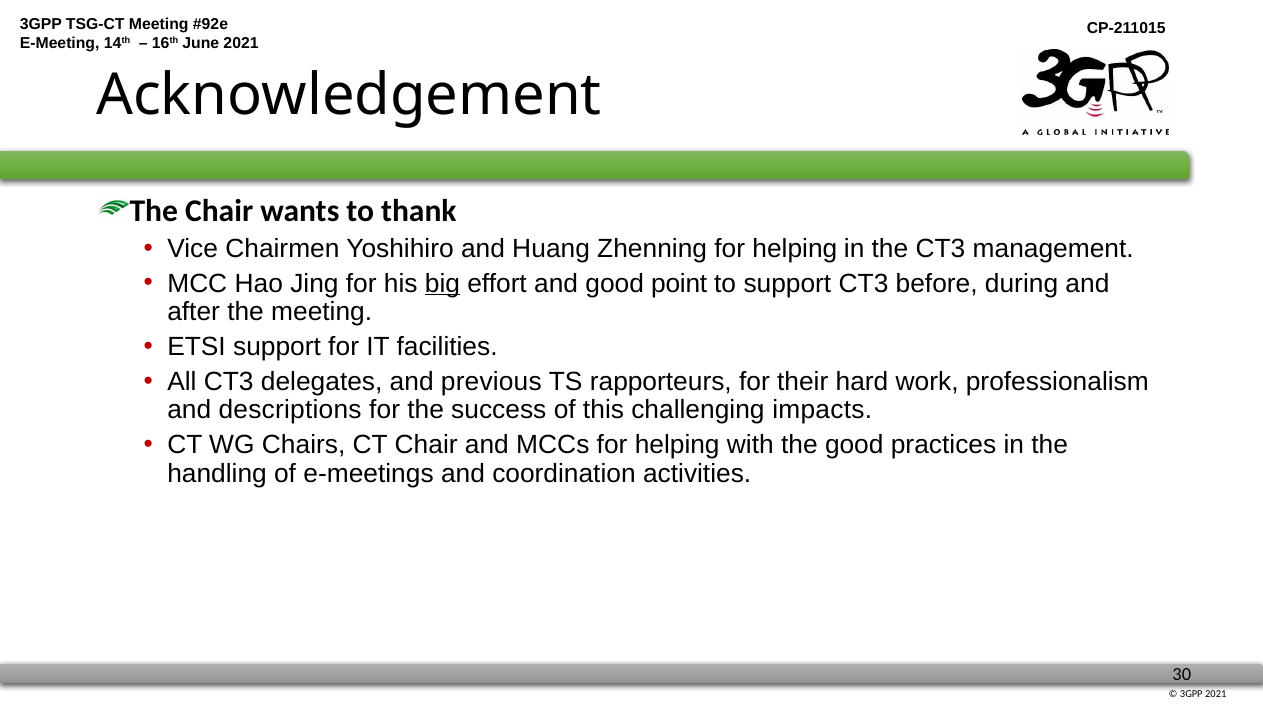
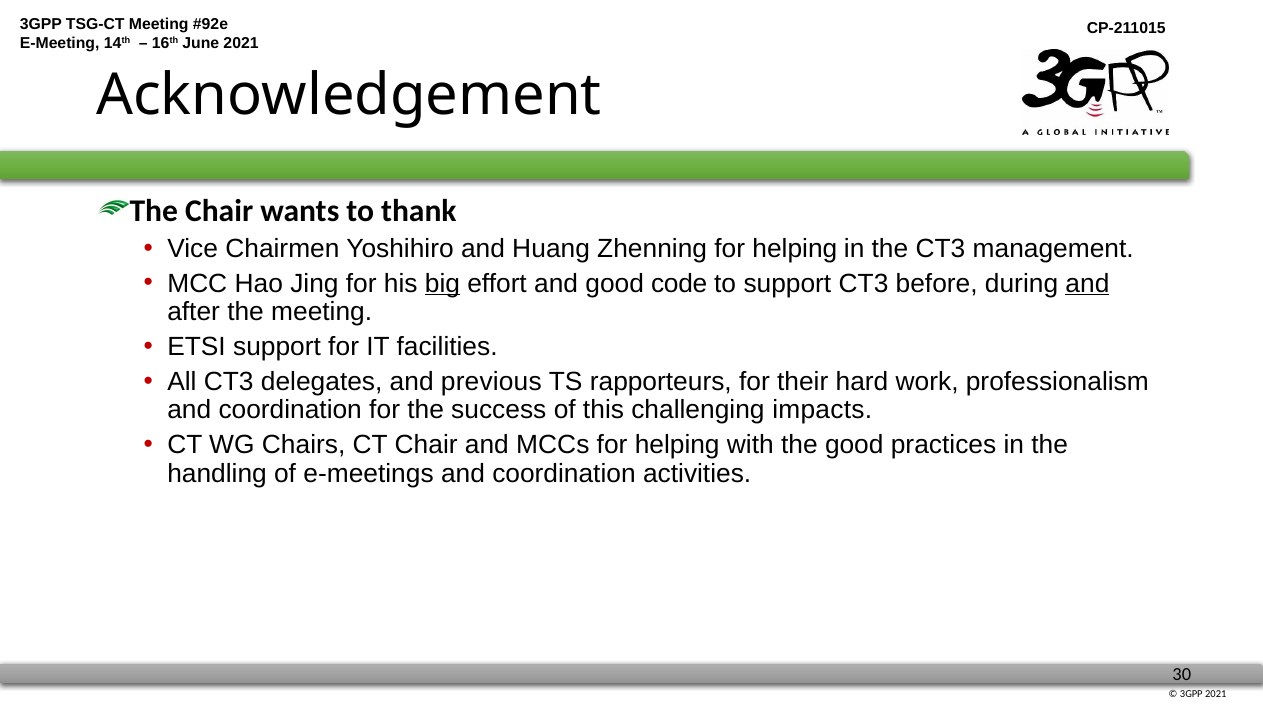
point: point -> code (679, 284)
and underline: none -> present (1087, 284)
descriptions: descriptions -> coordination (290, 410)
